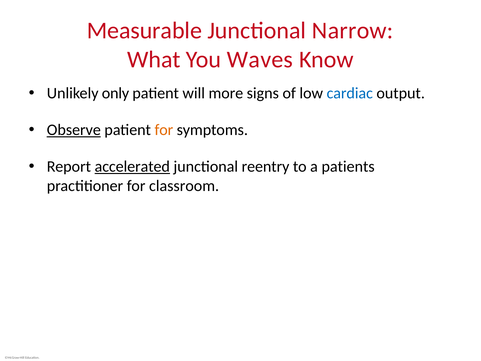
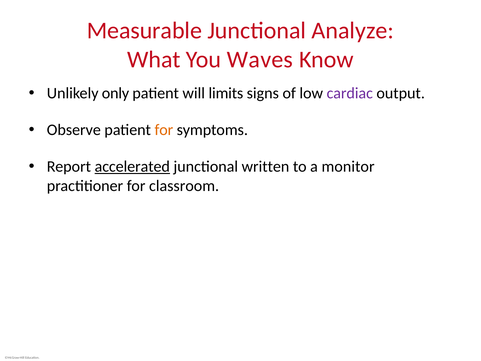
Narrow: Narrow -> Analyze (353, 31)
more: more -> limits (226, 93)
cardiac colour: blue -> purple (350, 93)
Observe underline: present -> none (74, 130)
reentry: reentry -> written (265, 166)
patients: patients -> monitor (348, 166)
